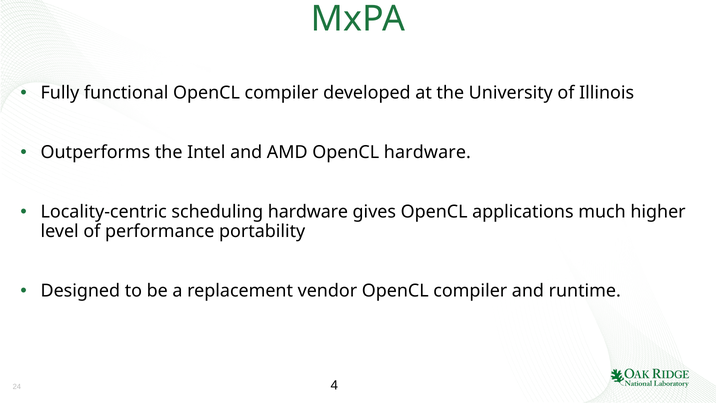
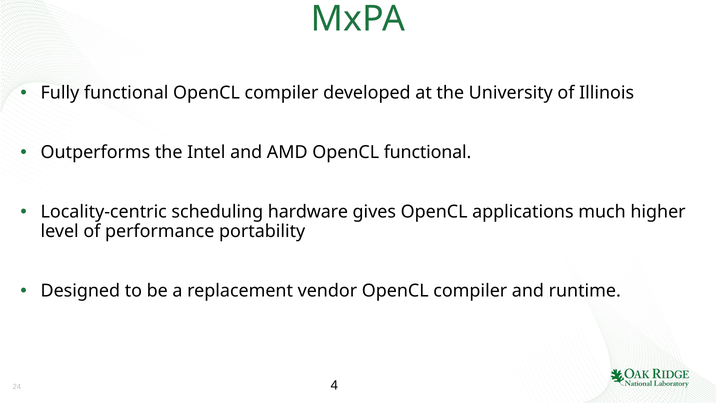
OpenCL hardware: hardware -> functional (428, 152)
